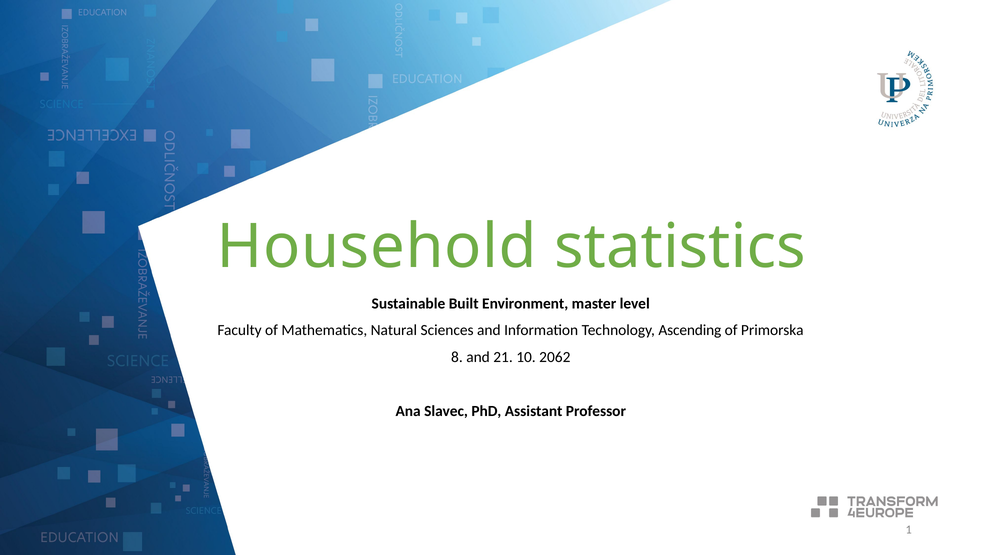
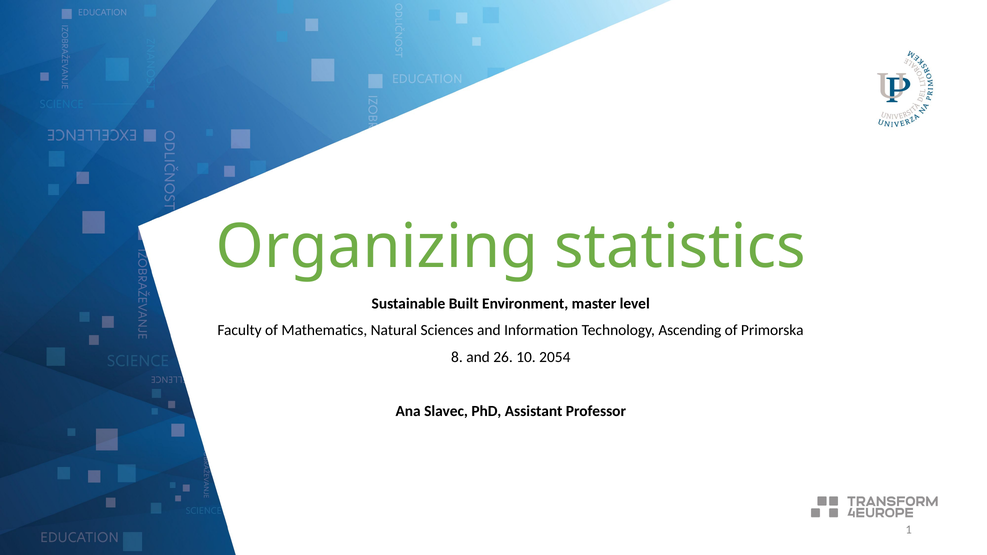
Household: Household -> Organizing (377, 247)
21: 21 -> 26 (503, 357)
2062: 2062 -> 2054 (555, 357)
